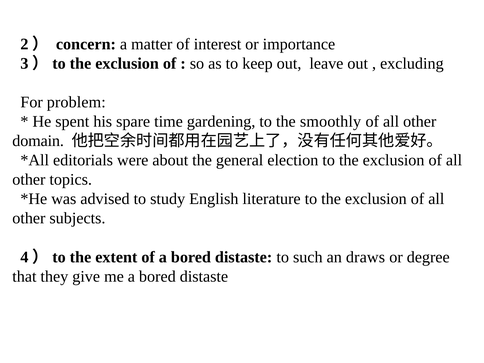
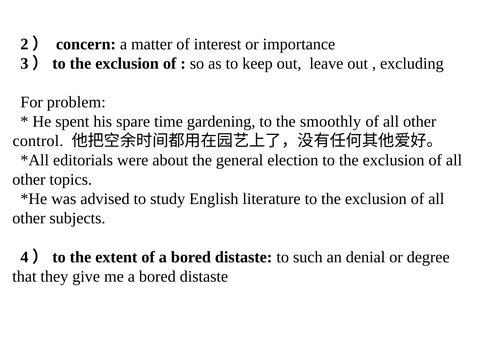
domain: domain -> control (38, 141)
draws: draws -> denial (366, 257)
